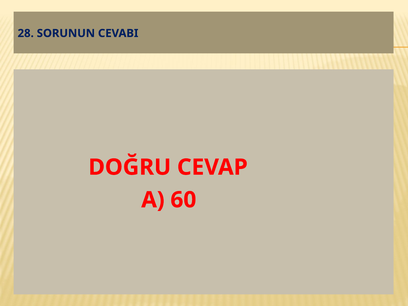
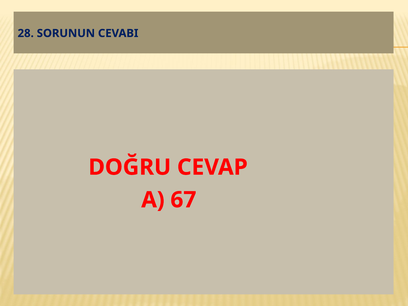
60: 60 -> 67 (183, 200)
